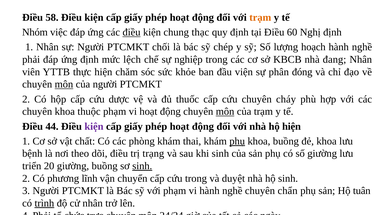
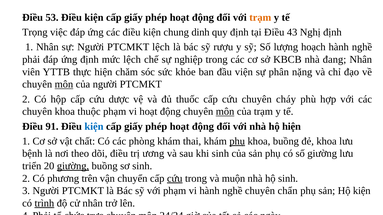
58: 58 -> 53 (52, 17)
Nhóm: Nhóm -> Trọng (35, 32)
điều underline: present -> none (132, 32)
thạc: thạc -> dinh (200, 32)
60: 60 -> 43 (292, 32)
PTCMKT chối: chối -> lệch (161, 47)
chép: chép -> rượu (223, 47)
đóng: đóng -> nặng (302, 72)
44: 44 -> 91 (52, 127)
kiện colour: purple -> blue (94, 127)
trạng: trạng -> ương (153, 154)
giường underline: none -> present (73, 166)
sinh underline: present -> none (142, 166)
lĩnh: lĩnh -> trên (90, 179)
cứu underline: none -> present (175, 179)
duyệt: duyệt -> muộn (233, 179)
Hộ tuân: tuân -> kiện (362, 191)
